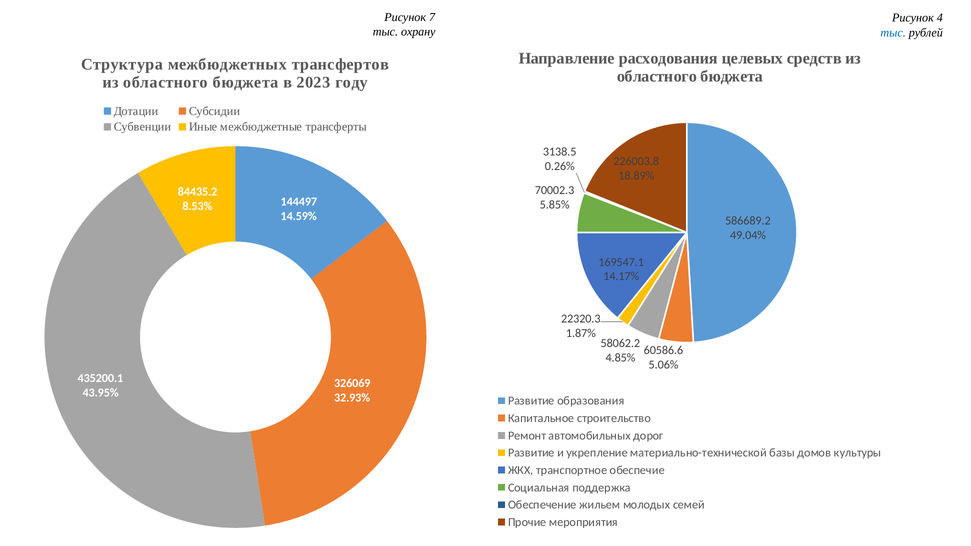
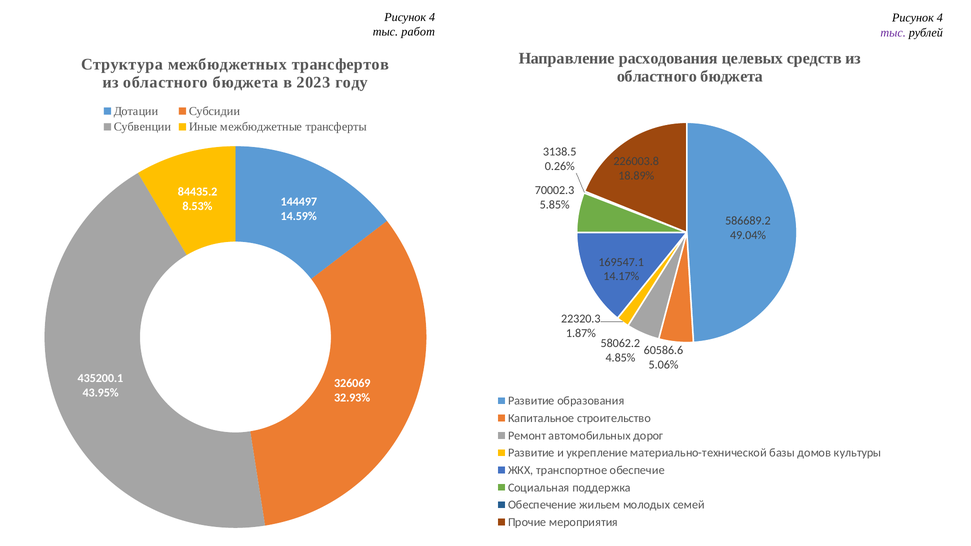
7: 7 -> 4 (432, 17)
охрану: охрану -> работ (418, 32)
тыс colour: blue -> purple (893, 33)
